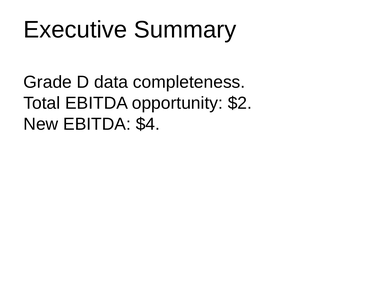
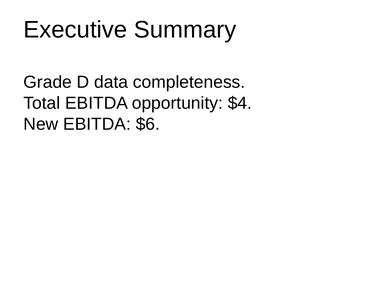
$2: $2 -> $4 (240, 103)
$4: $4 -> $6 (148, 124)
